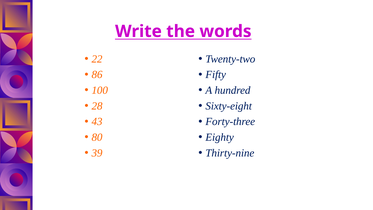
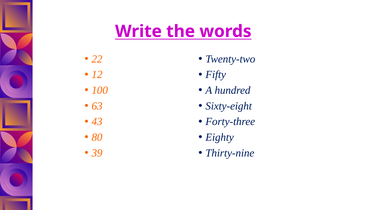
86: 86 -> 12 (97, 75)
28: 28 -> 63 (97, 106)
